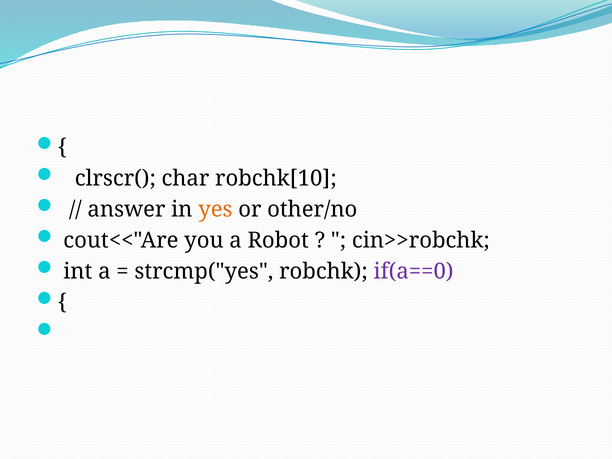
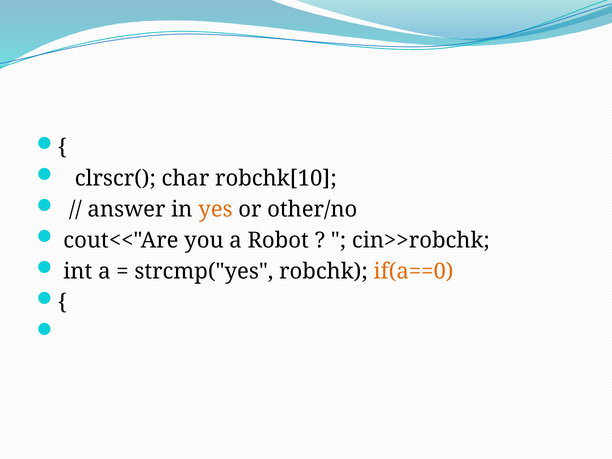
if(a==0 colour: purple -> orange (414, 271)
